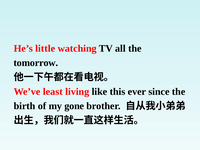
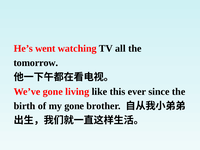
little: little -> went (45, 48)
We’ve least: least -> gone (53, 92)
